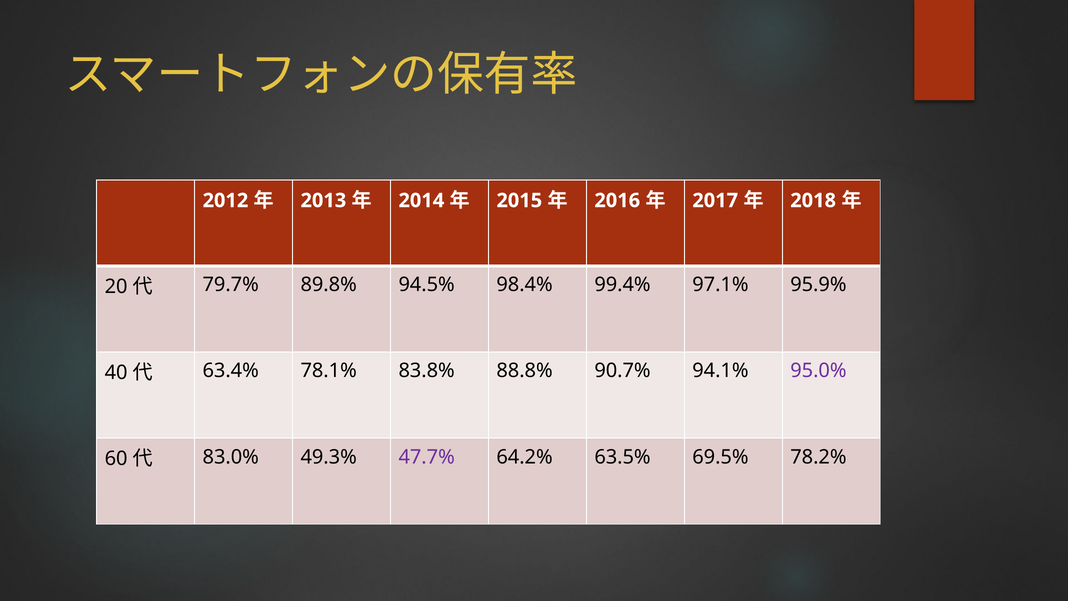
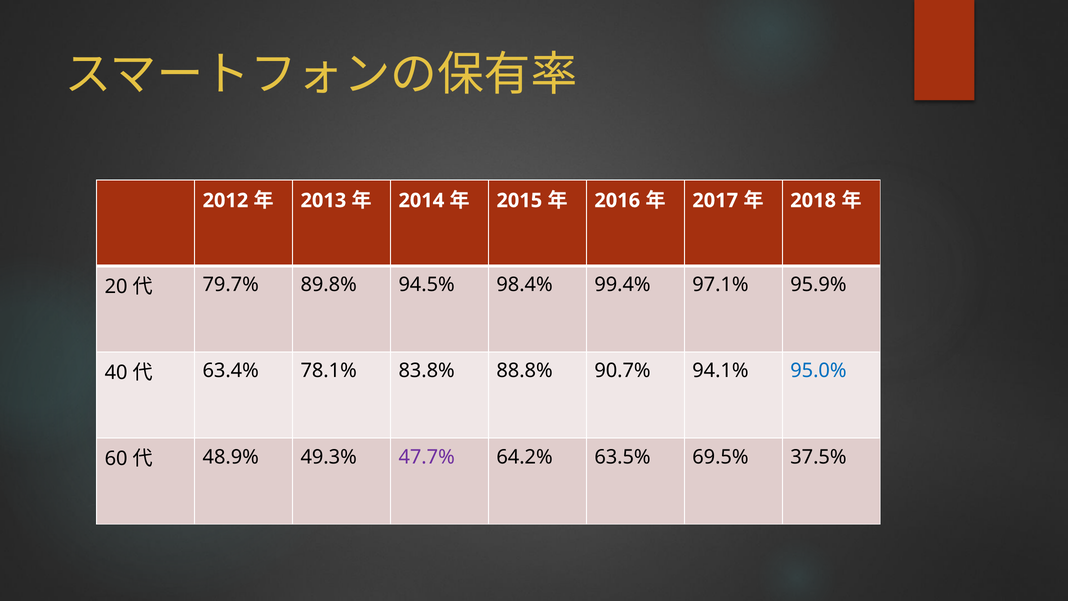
95.0% colour: purple -> blue (818, 371)
83.0%: 83.0% -> 48.9% (231, 457)
78.2%: 78.2% -> 37.5% (818, 457)
